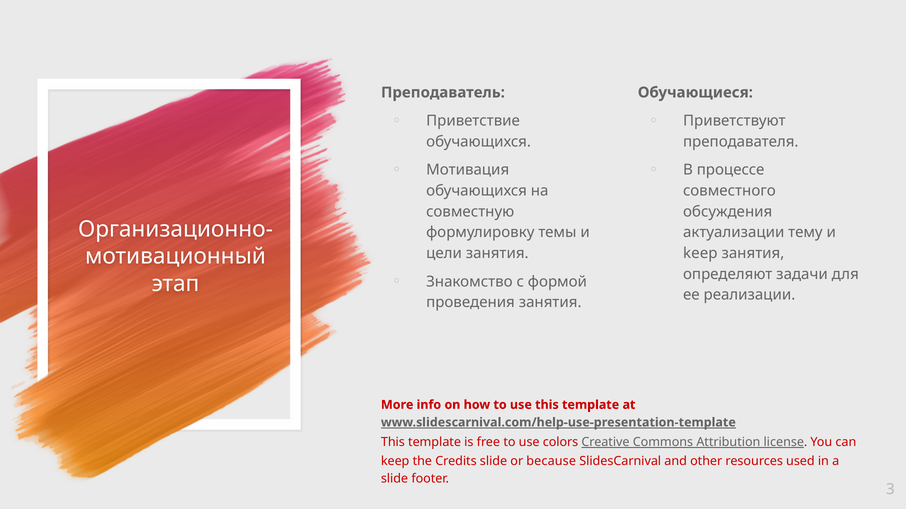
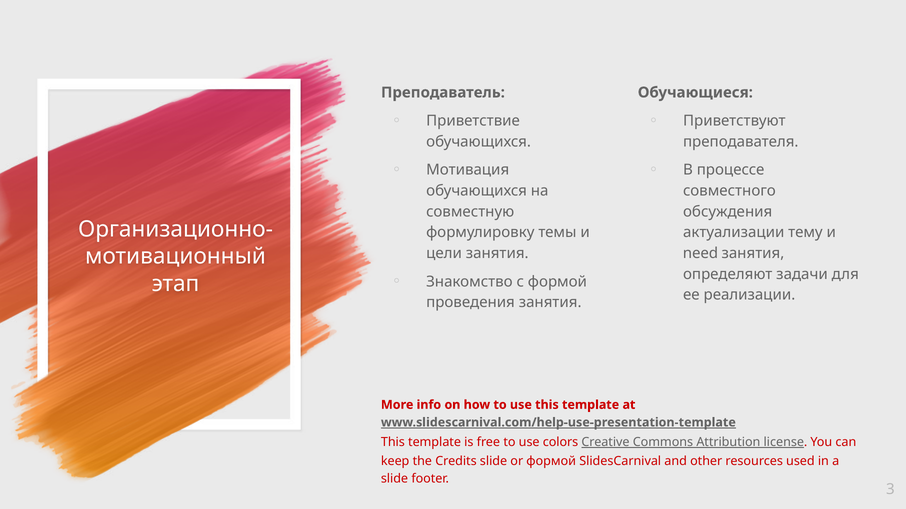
keep: keep -> need (700, 254)
or because: because -> формой (551, 462)
